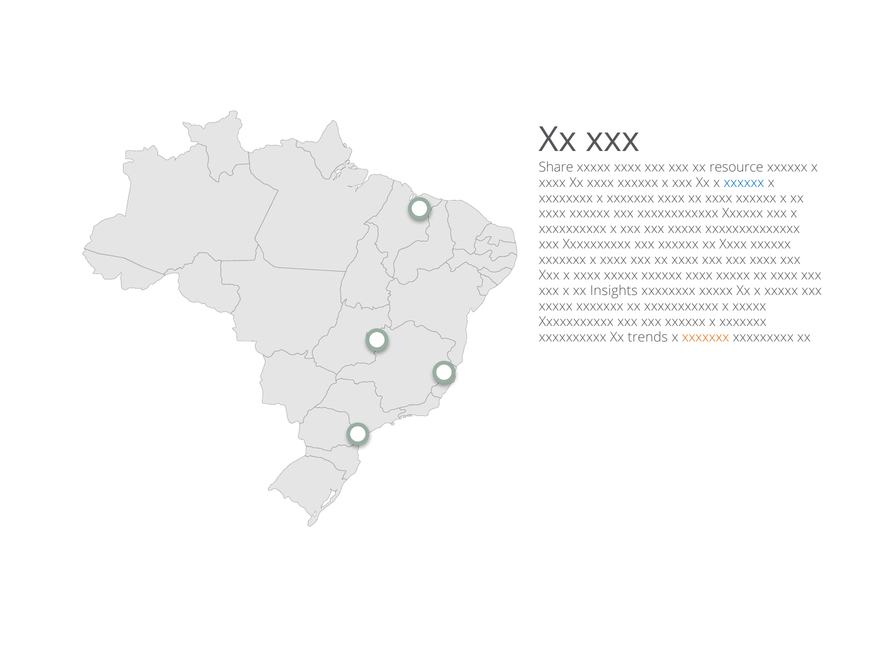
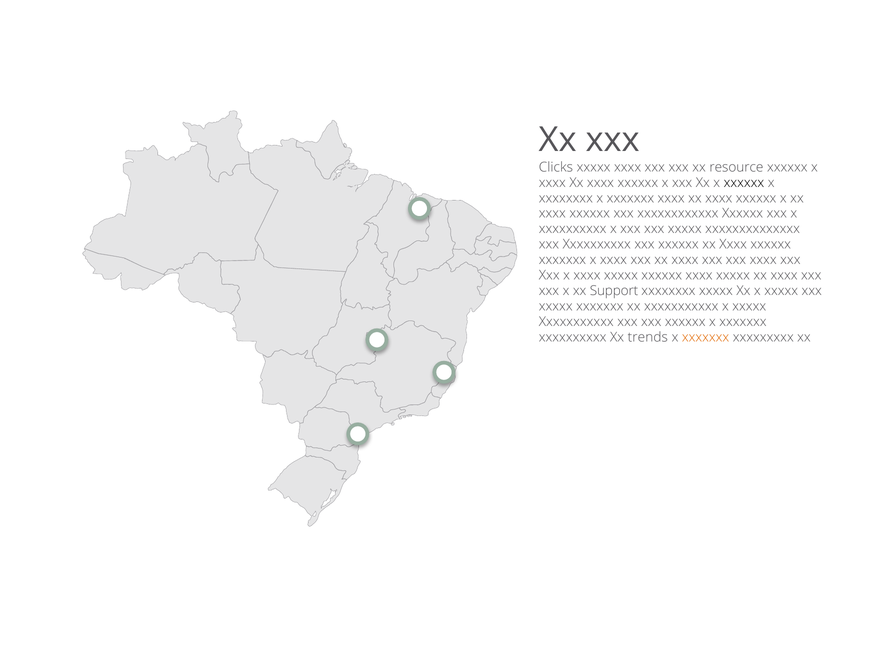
Share: Share -> Clicks (556, 167)
xxxxxx colour: blue -> black (744, 183)
Insights: Insights -> Support (614, 291)
